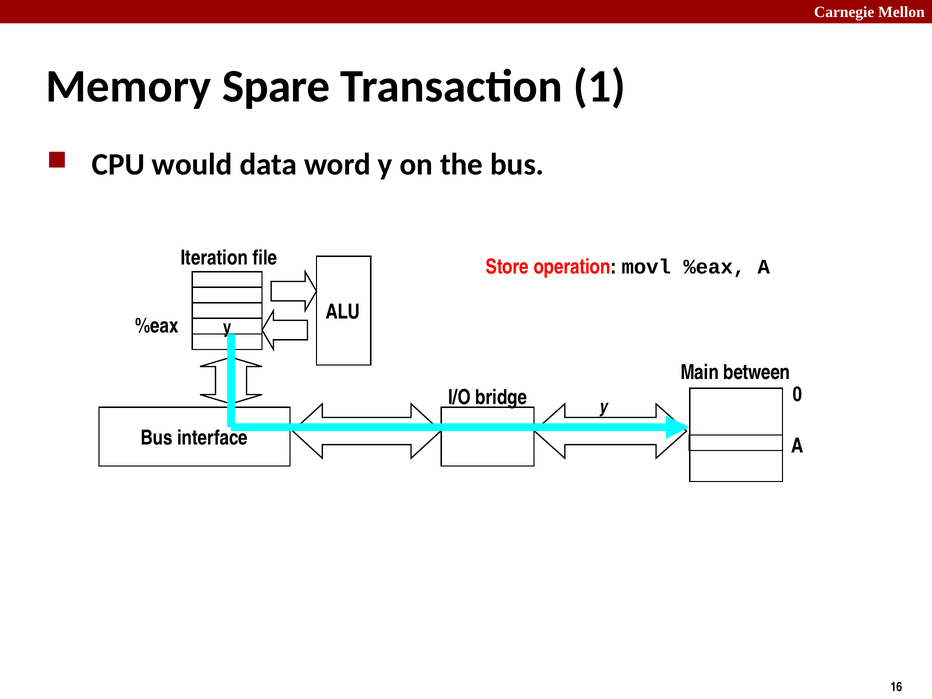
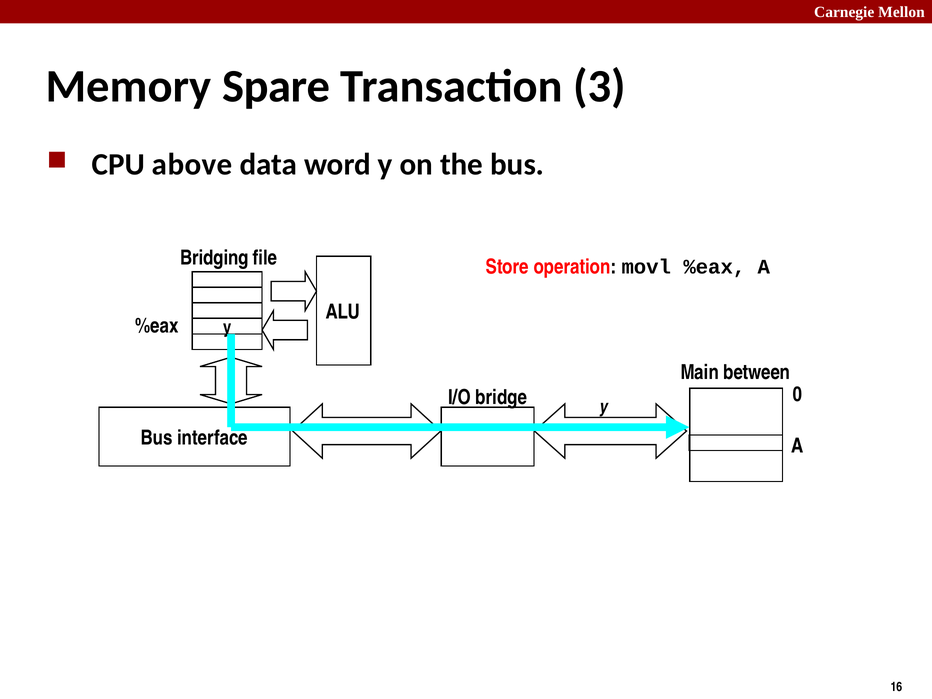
1: 1 -> 3 (600, 86)
would: would -> above (192, 164)
Iteration: Iteration -> Bridging (214, 258)
